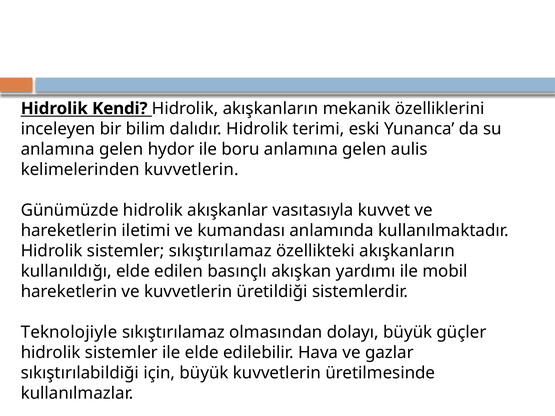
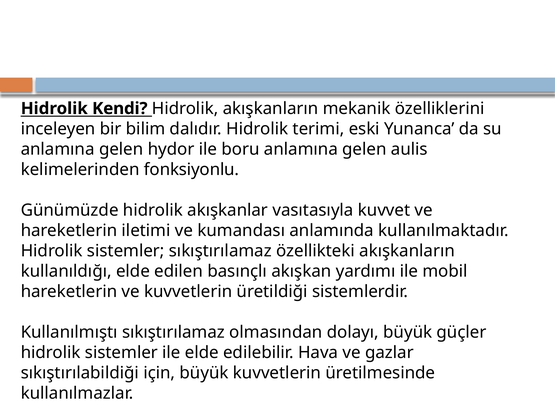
kelimelerinden kuvvetlerin: kuvvetlerin -> fonksiyonlu (192, 170)
Teknolojiyle: Teknolojiyle -> Kullanılmıştı (69, 332)
